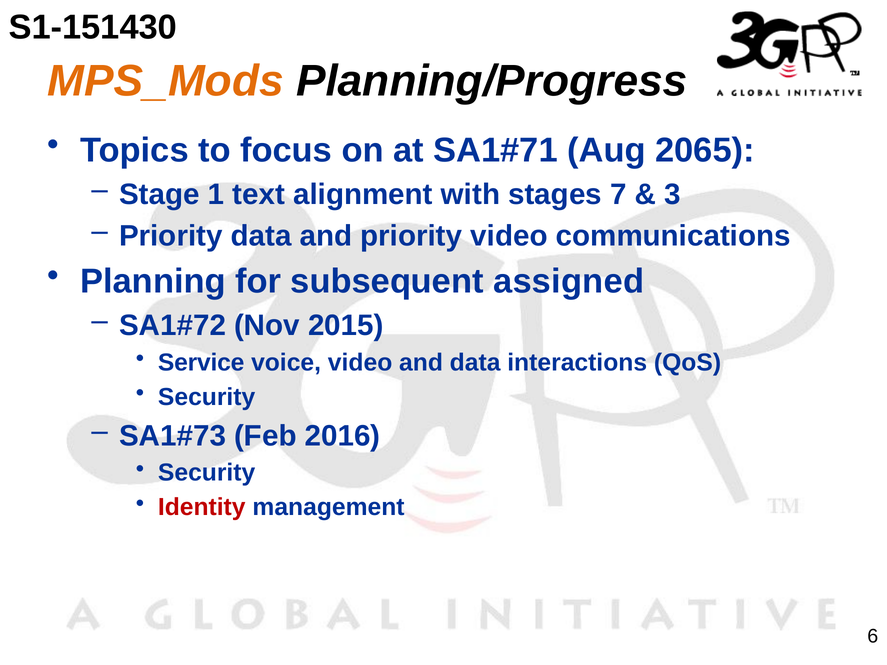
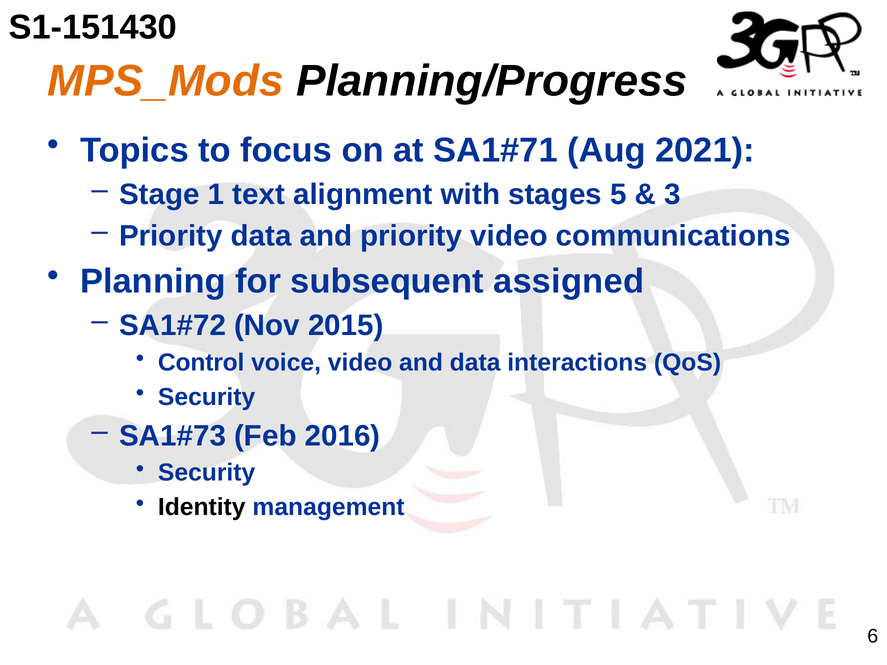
2065: 2065 -> 2021 (705, 150)
7: 7 -> 5 (618, 194)
Service: Service -> Control (201, 363)
Identity colour: red -> black (202, 508)
